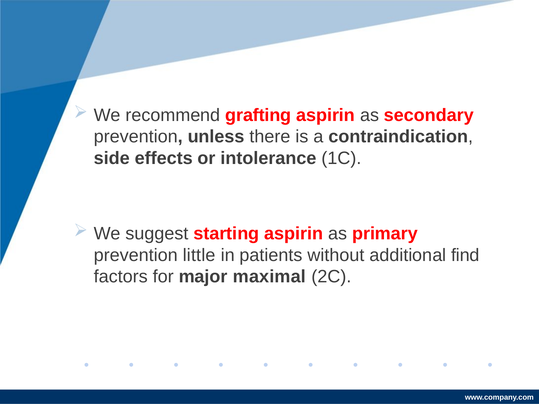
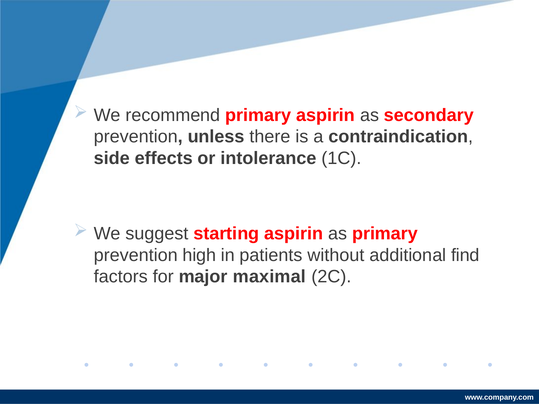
recommend grafting: grafting -> primary (258, 115)
little: little -> high (199, 255)
